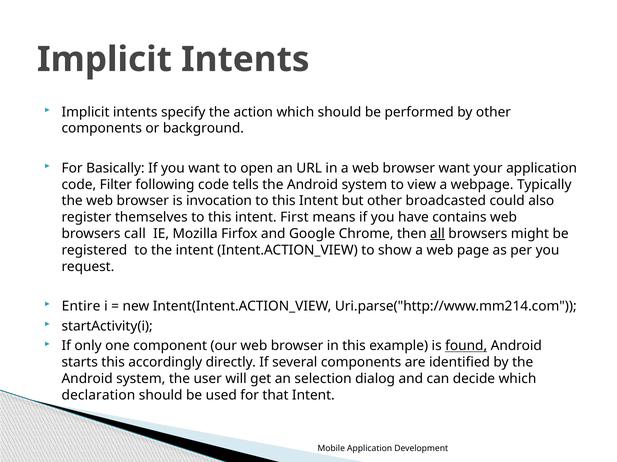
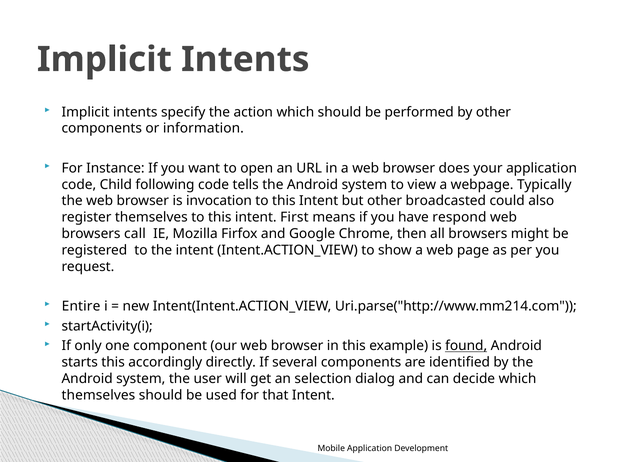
background: background -> information (203, 129)
Basically: Basically -> Instance (115, 168)
browser want: want -> does (454, 168)
Filter: Filter -> Child (116, 185)
contains: contains -> respond (459, 218)
all underline: present -> none (437, 234)
declaration: declaration -> themselves (98, 396)
